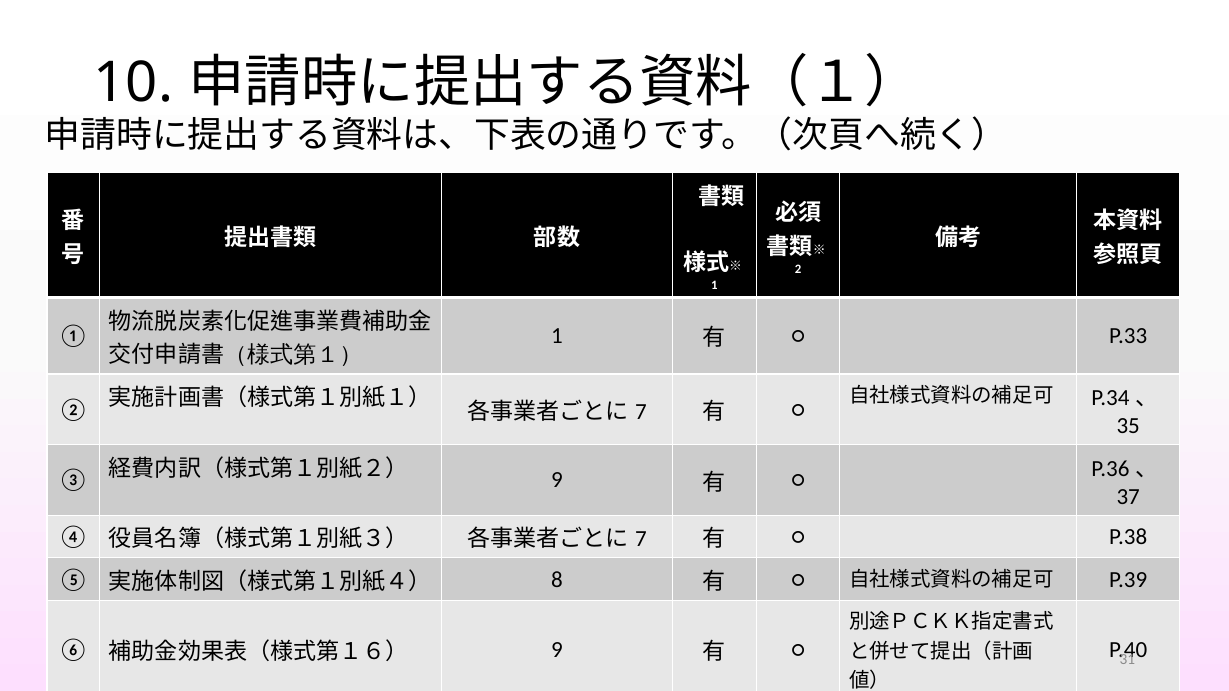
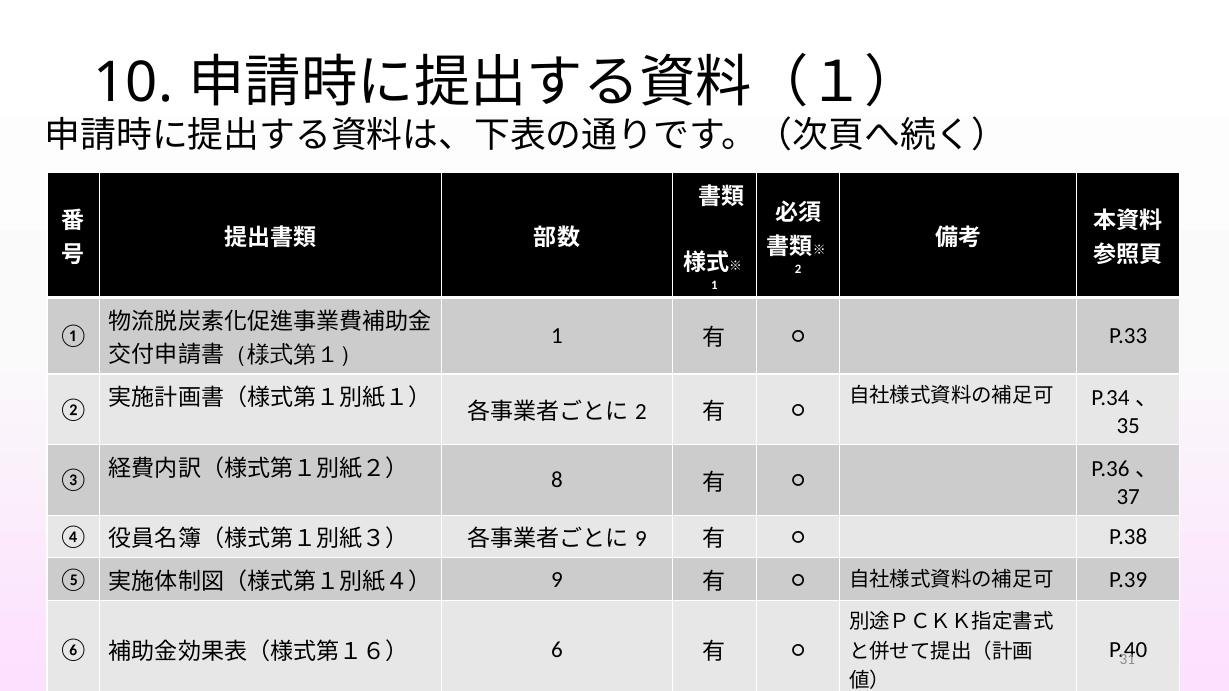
7: 7 -> 2 (641, 412)
9: 9 -> 8 (557, 481)
7: 7 -> 9 (641, 539)
8: 8 -> 9 (557, 580)
9: 9 -> 6 (557, 650)
